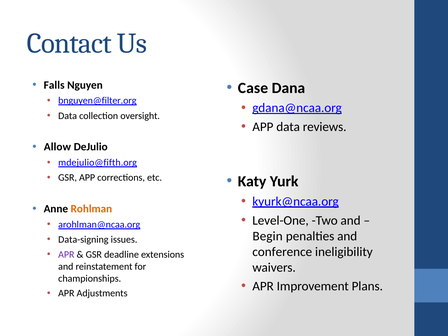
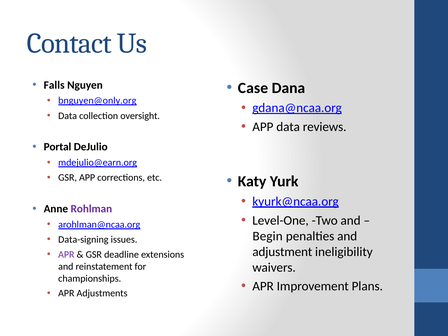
bnguyen@filter.org: bnguyen@filter.org -> bnguyen@only.org (97, 101)
Allow: Allow -> Portal (58, 147)
mdejulio@fifth.org: mdejulio@fifth.org -> mdejulio@earn.org (98, 163)
Rohlman colour: orange -> purple (91, 209)
conference: conference -> adjustment (282, 252)
